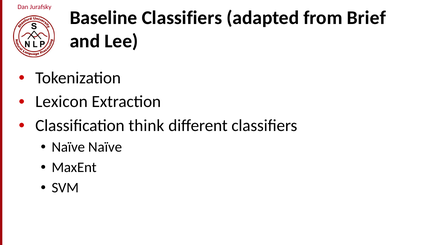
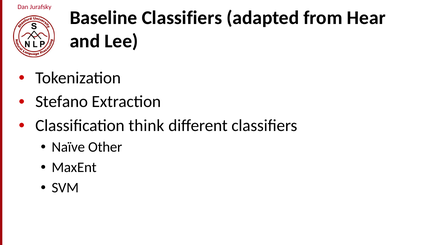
Brief: Brief -> Hear (366, 18)
Lexicon: Lexicon -> Stefano (62, 102)
Naïve Naïve: Naïve -> Other (105, 147)
